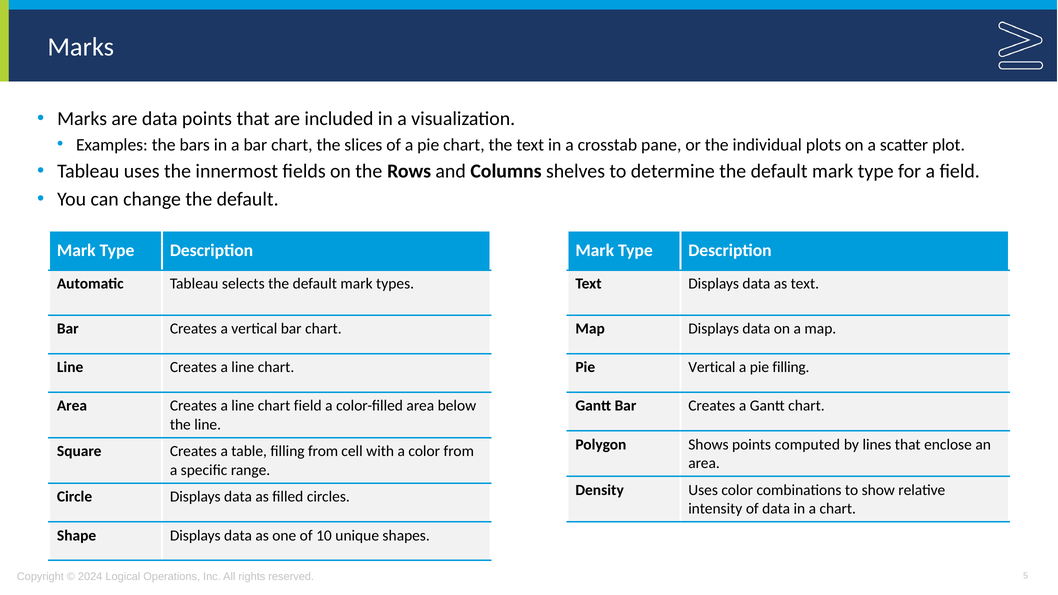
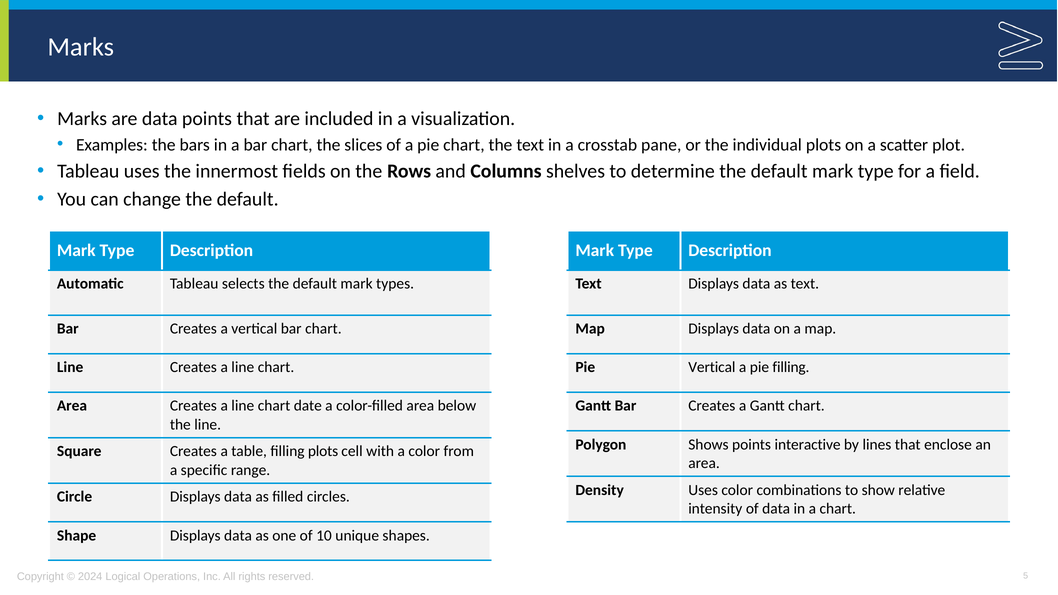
chart field: field -> date (308, 406)
computed: computed -> interactive (808, 445)
filling from: from -> plots (323, 451)
